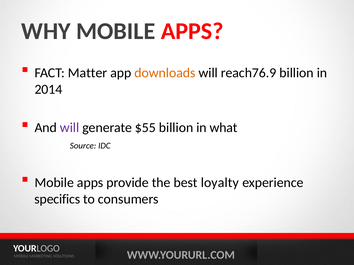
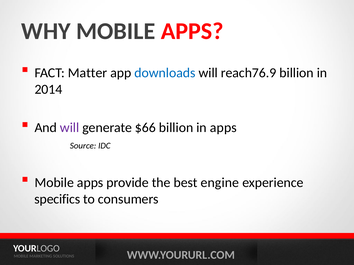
downloads colour: orange -> blue (165, 73)
$55: $55 -> $66 (145, 128)
in what: what -> apps (223, 128)
loyalty: loyalty -> engine (220, 183)
